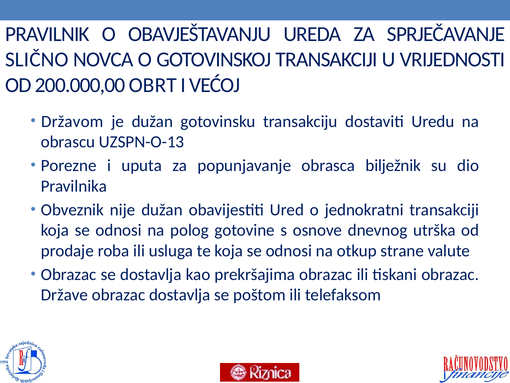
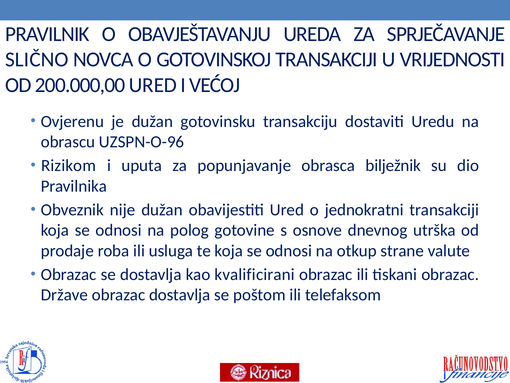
200.000,00 OBRT: OBRT -> URED (153, 85)
Državom: Državom -> Ovjerenu (72, 121)
UZSPN-O-13: UZSPN-O-13 -> UZSPN-O-96 (142, 142)
Porezne: Porezne -> Rizikom (69, 165)
prekršajima: prekršajima -> kvalificirani (255, 274)
